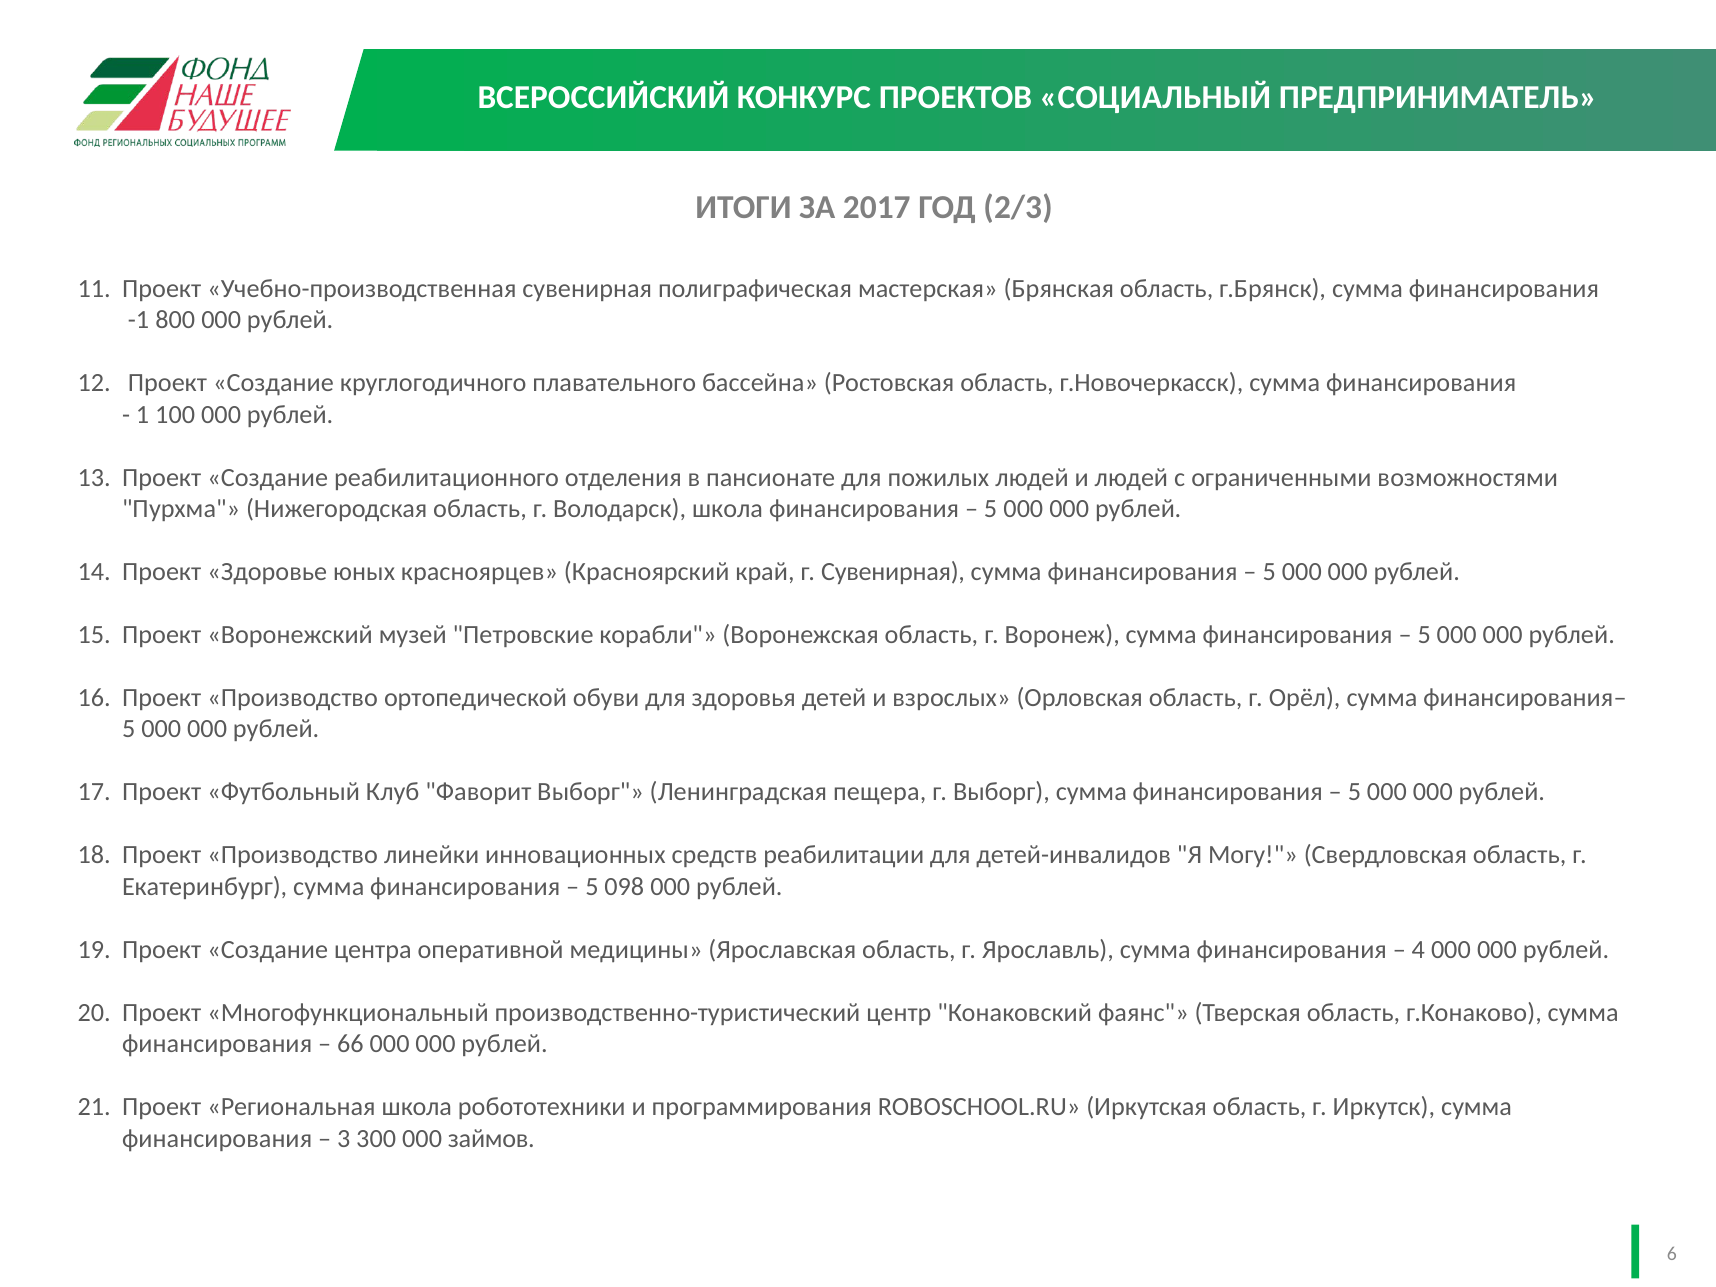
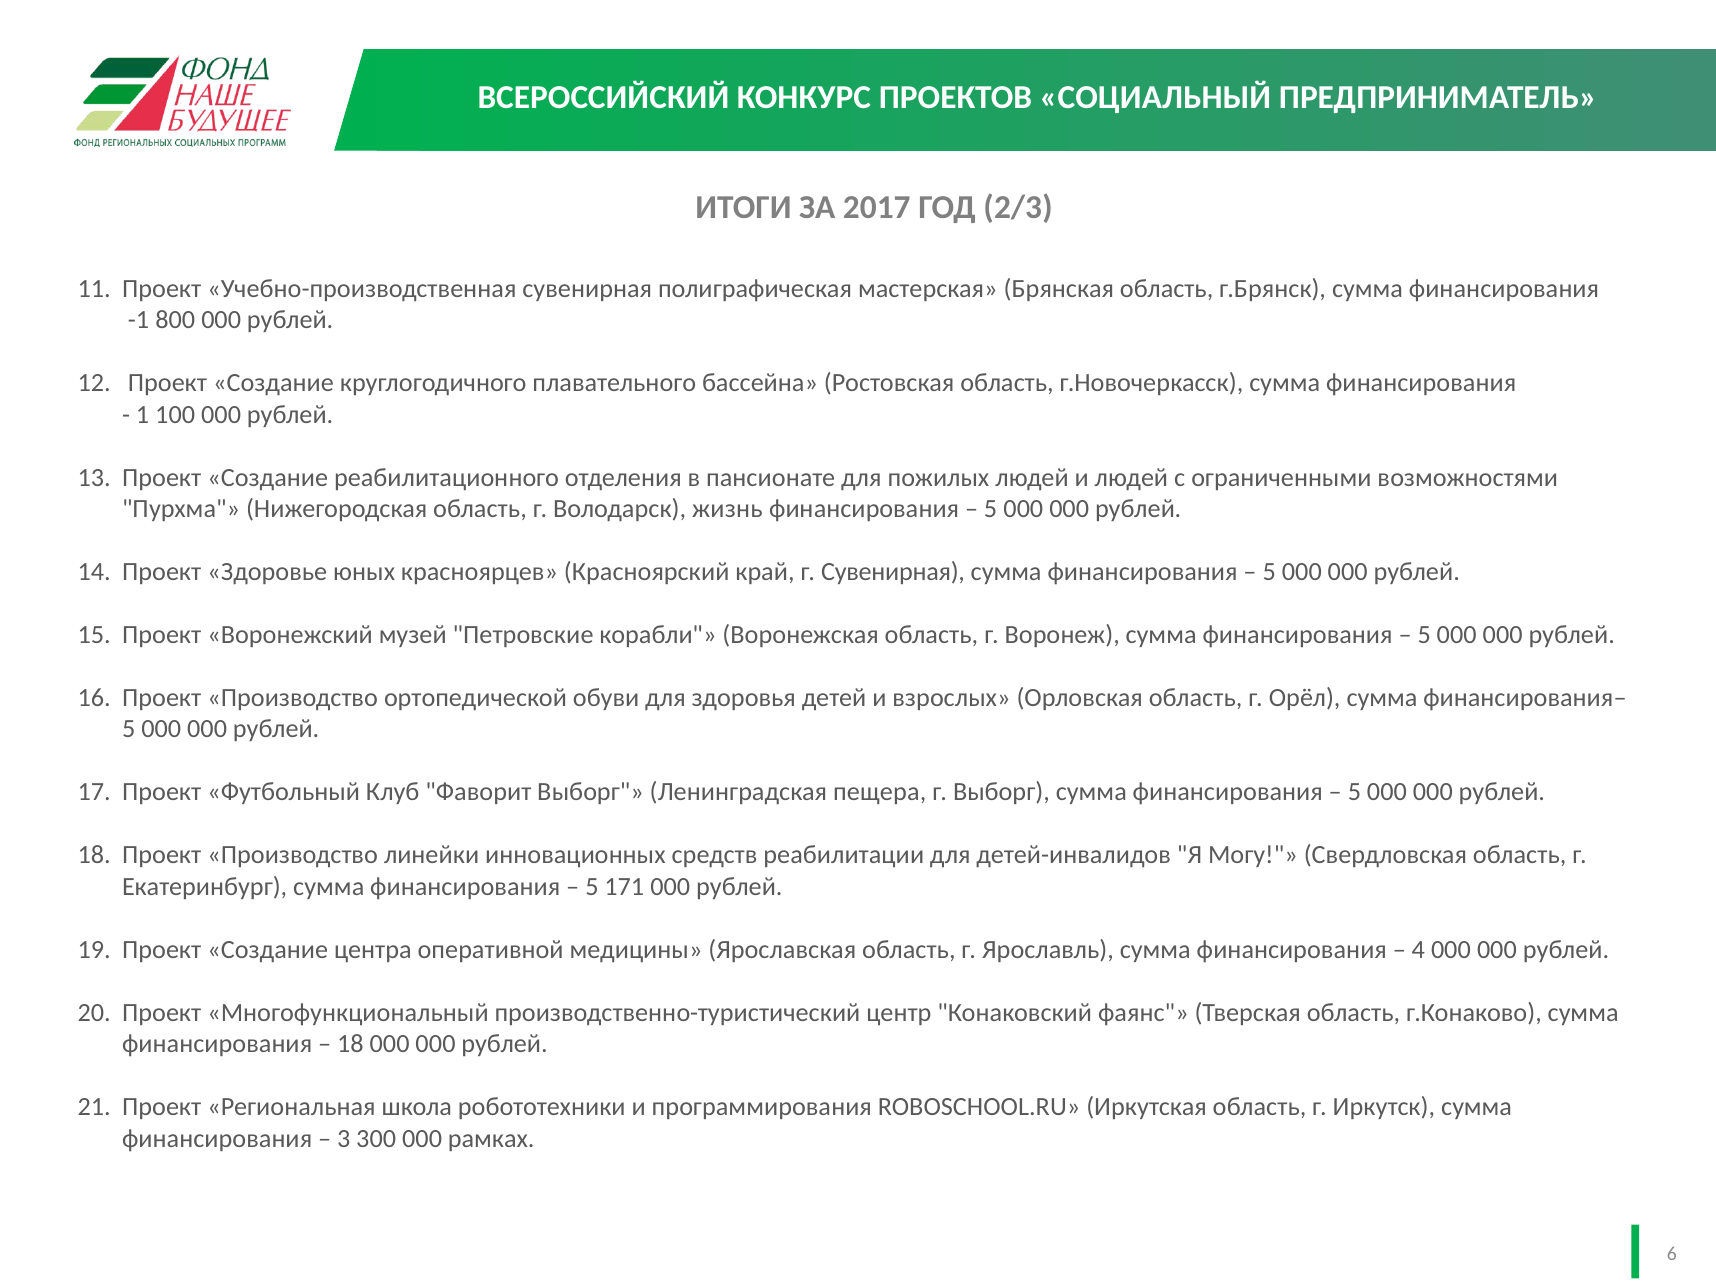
Володарск школа: школа -> жизнь (727, 509)
098: 098 -> 171 (624, 887)
66: 66 -> 18 (350, 1044)
займов: займов -> рамках (491, 1139)
